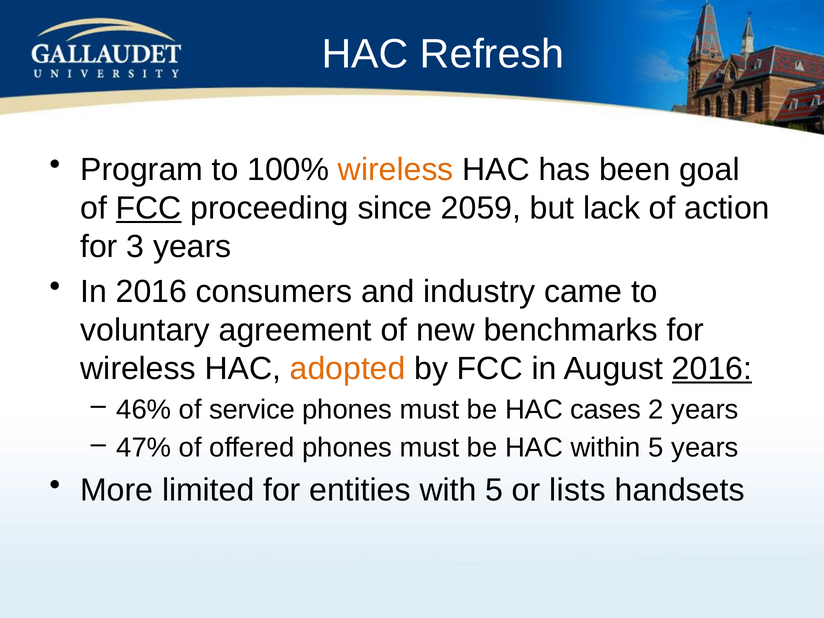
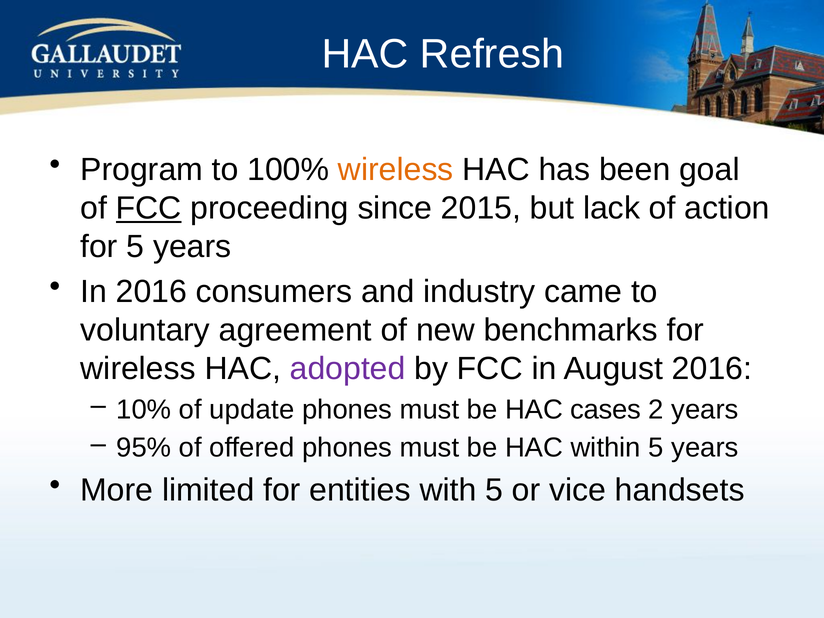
2059: 2059 -> 2015 (481, 208)
for 3: 3 -> 5 (135, 247)
adopted colour: orange -> purple (348, 369)
2016 underline: present -> none (712, 369)
46%: 46% -> 10% (144, 409)
service: service -> update (252, 409)
47%: 47% -> 95% (144, 448)
lists: lists -> vice (578, 490)
